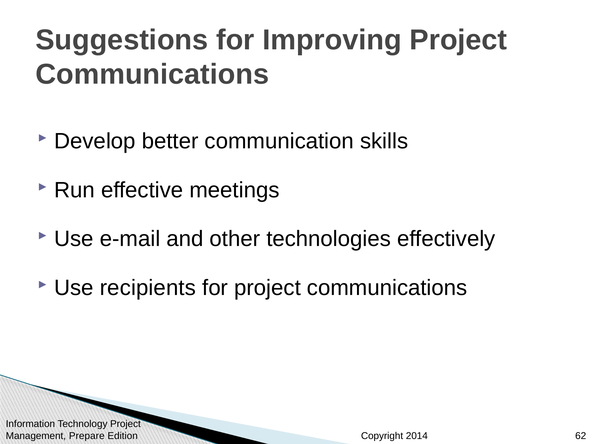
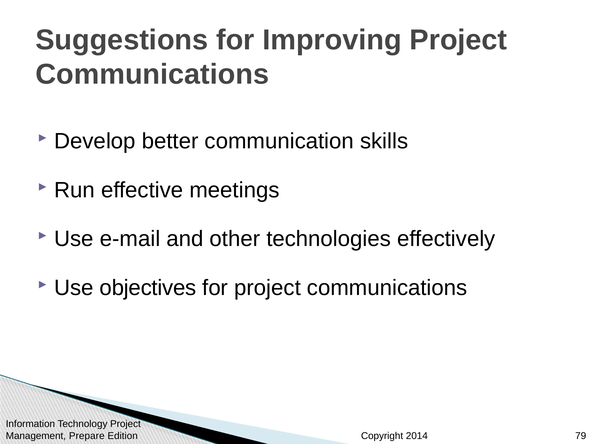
recipients: recipients -> objectives (148, 288)
62: 62 -> 79 (581, 436)
